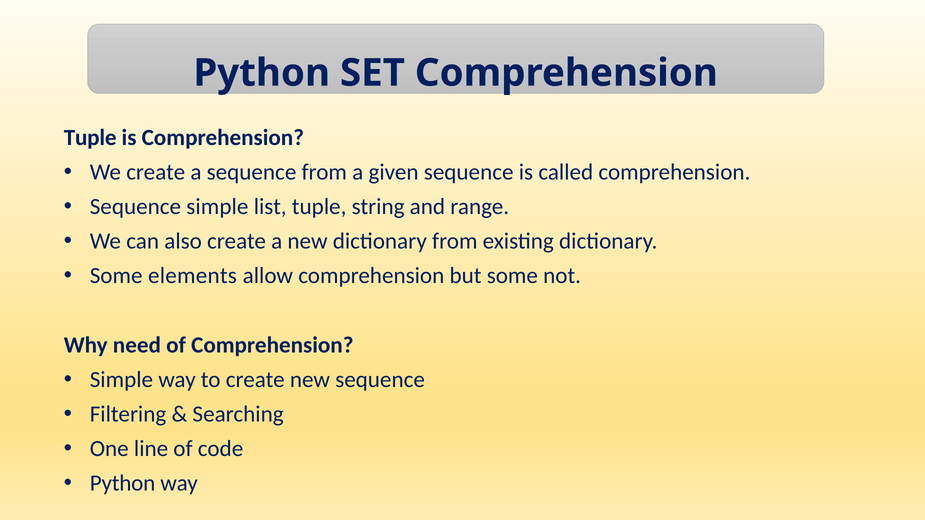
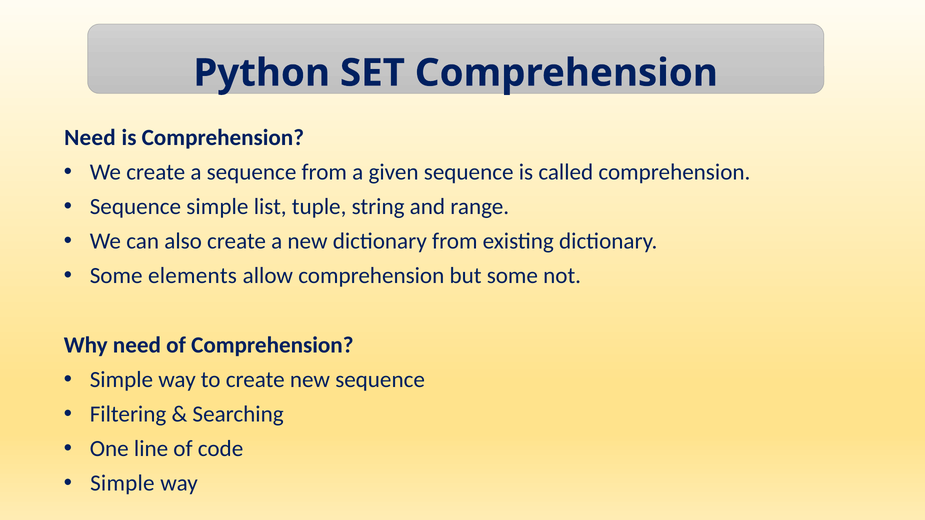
Tuple: Tuple -> Need (90, 137)
Python: Python -> Simple (122, 484)
